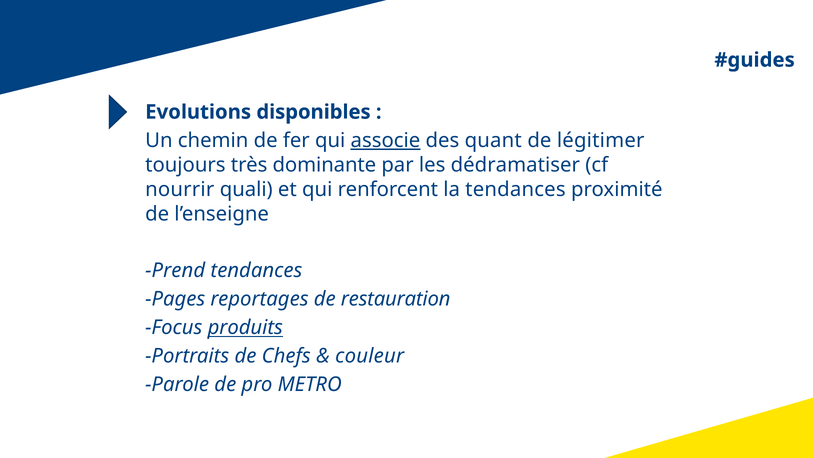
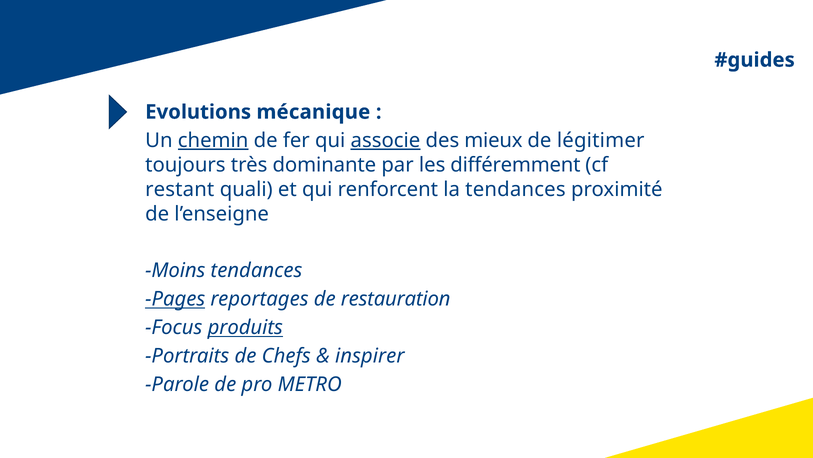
disponibles: disponibles -> mécanique (313, 112)
chemin underline: none -> present (213, 140)
quant: quant -> mieux (493, 140)
dédramatiser: dédramatiser -> différemment (515, 165)
nourrir: nourrir -> restant (180, 189)
Prend: Prend -> Moins (175, 270)
Pages underline: none -> present (175, 299)
couleur: couleur -> inspirer (370, 356)
